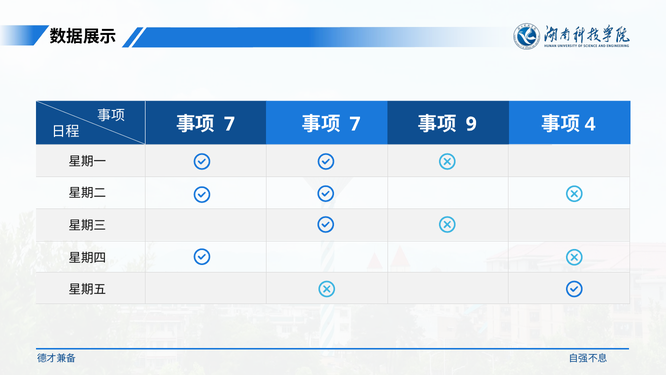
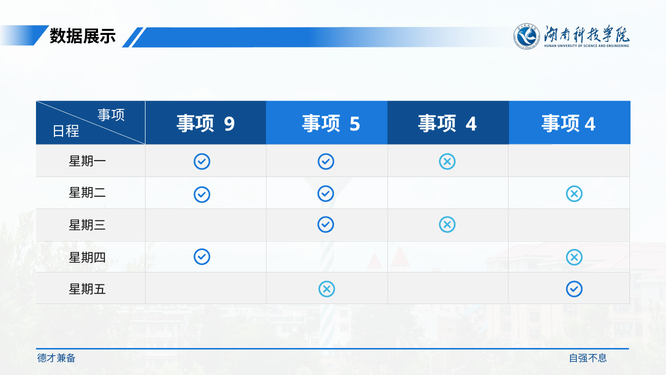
7: 7 -> 9 (229, 124)
7: 7 -> 5 (355, 124)
9: 9 -> 4 (471, 124)
